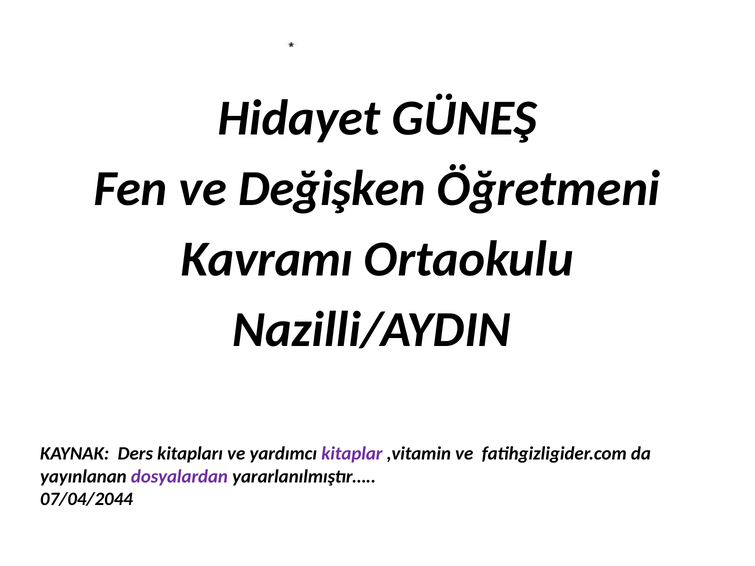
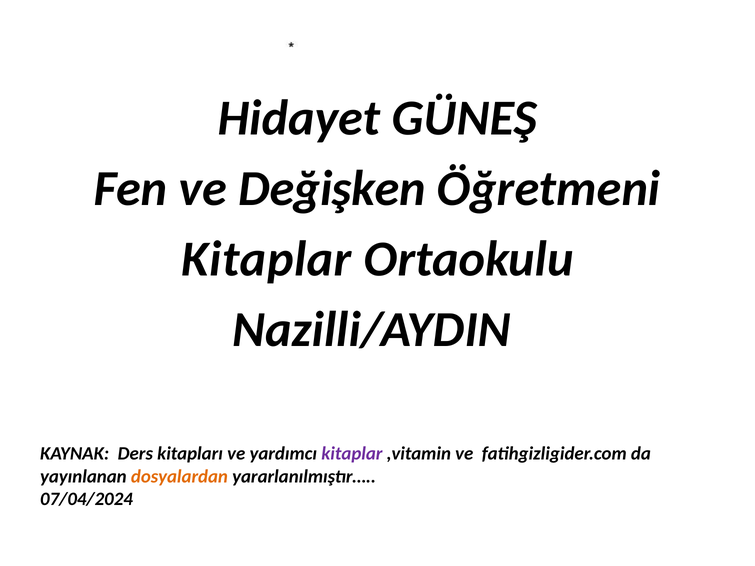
Kavramı: Kavramı -> Kitaplar (266, 259)
dosyalardan colour: purple -> orange (179, 476)
07/04/2044: 07/04/2044 -> 07/04/2024 (86, 499)
